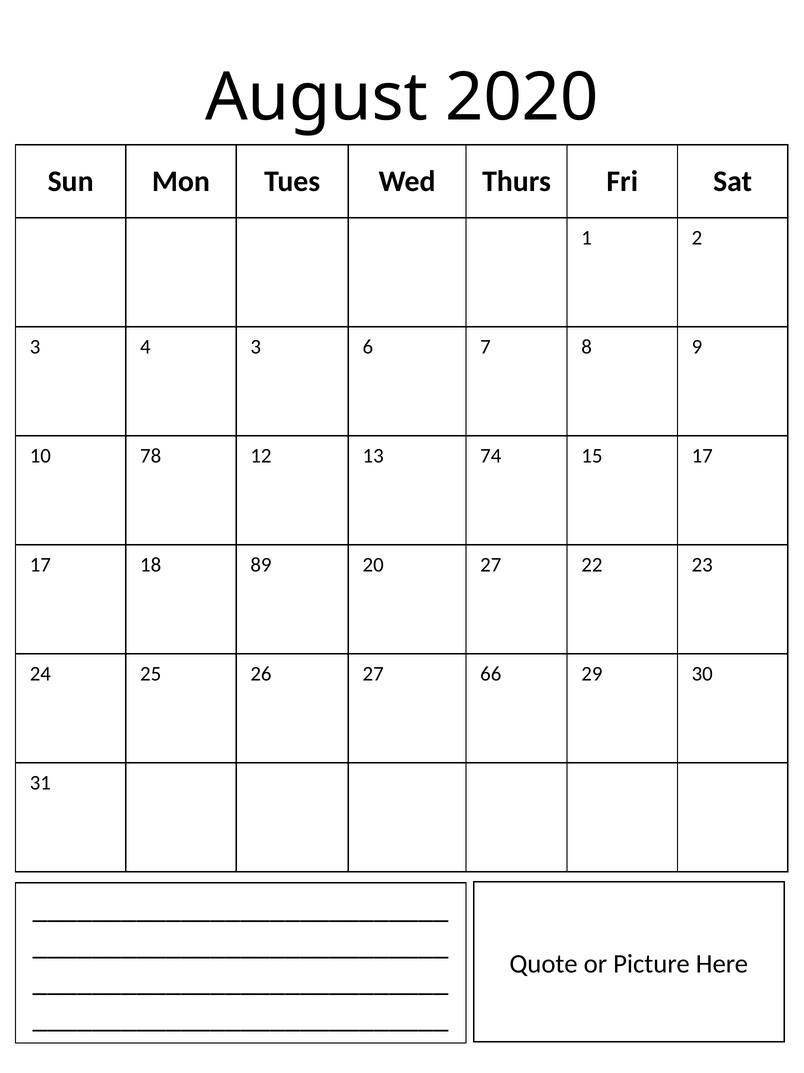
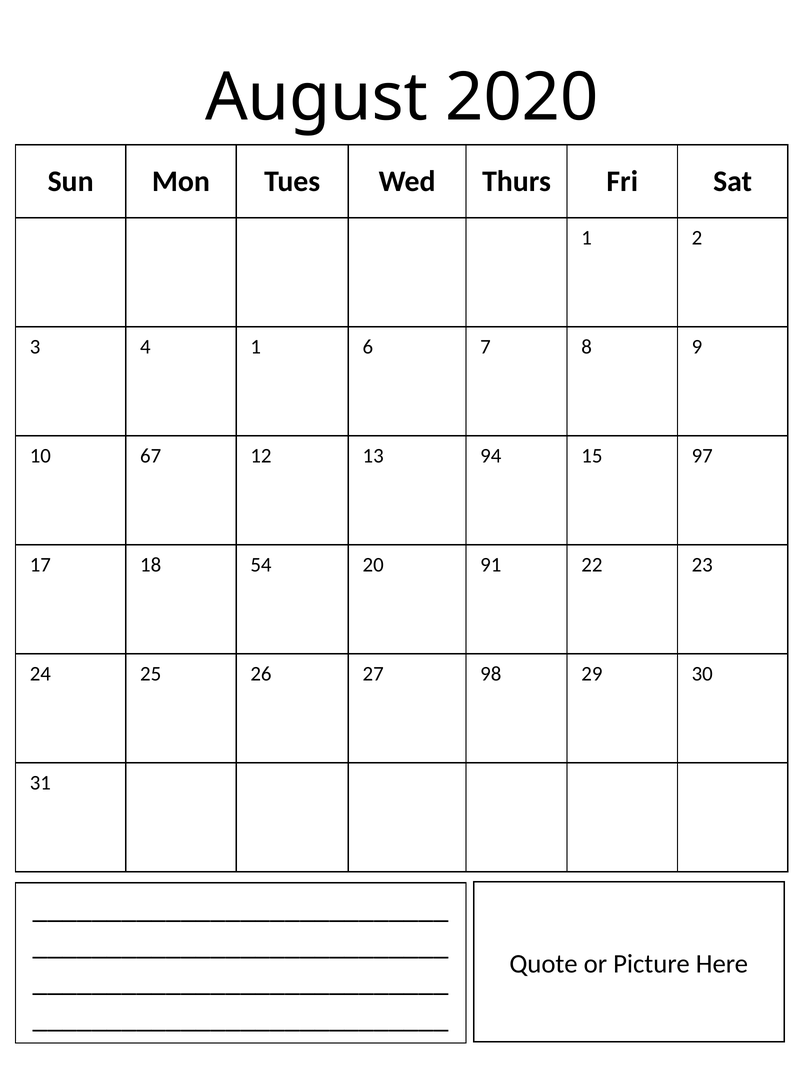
4 3: 3 -> 1 (256, 347)
78: 78 -> 67 (151, 455)
74: 74 -> 94 (491, 455)
15 17: 17 -> 97 (702, 455)
89: 89 -> 54 (261, 564)
20 27: 27 -> 91 (491, 564)
66: 66 -> 98 (491, 673)
